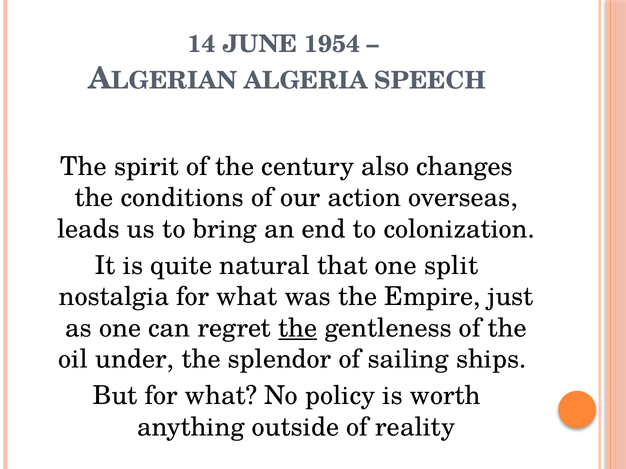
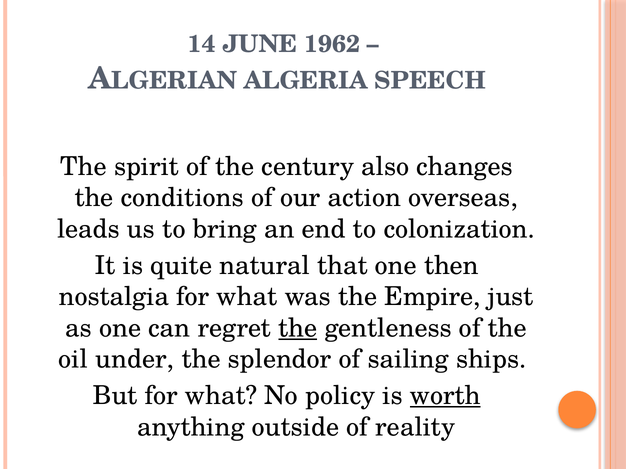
1954: 1954 -> 1962 (332, 44)
split: split -> then (451, 266)
worth underline: none -> present (445, 396)
